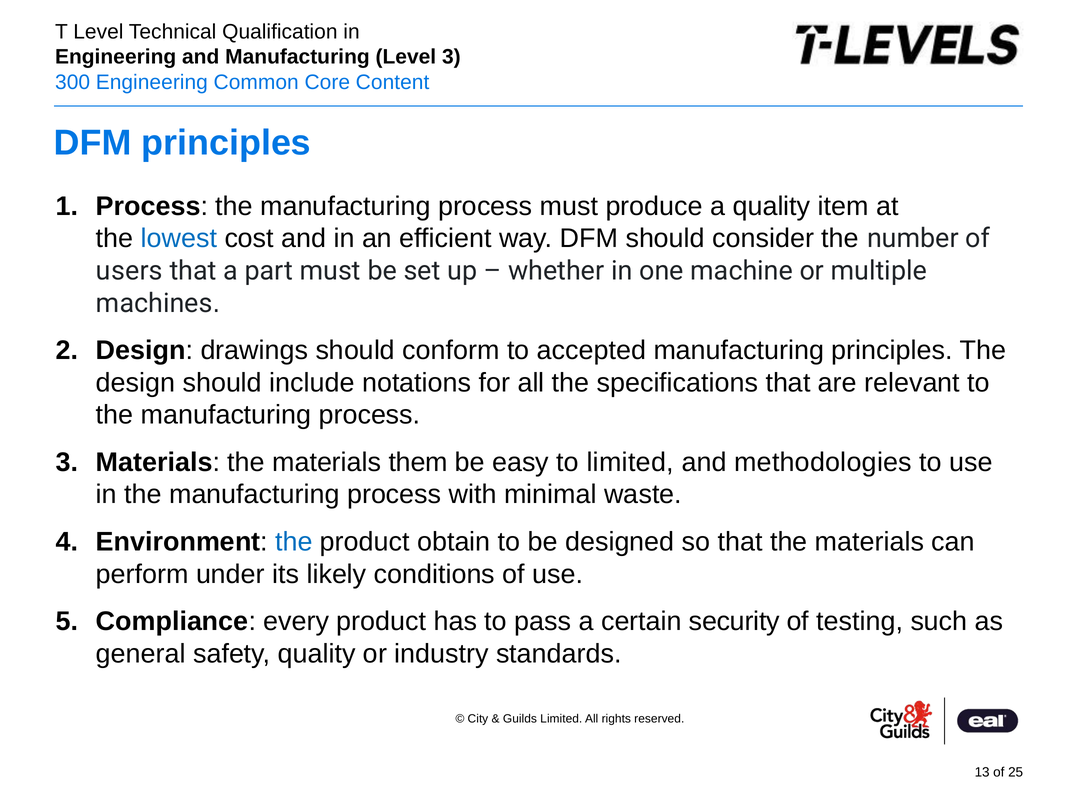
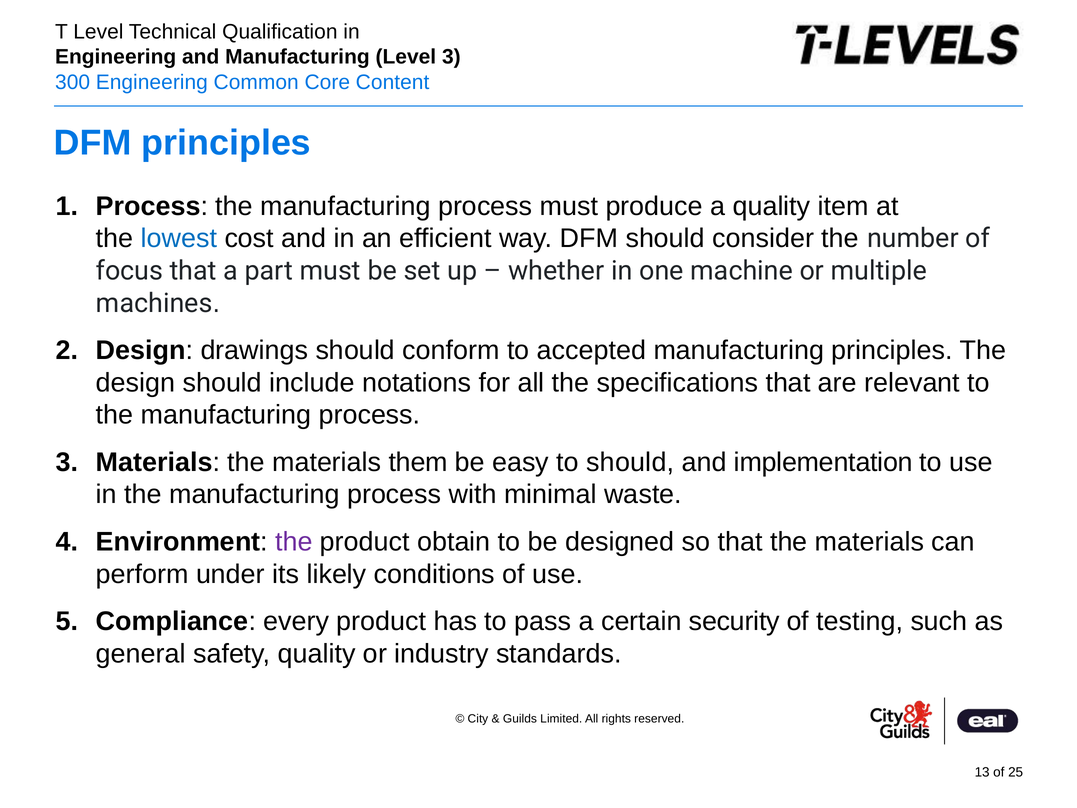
users: users -> focus (130, 271)
to limited: limited -> should (630, 462)
methodologies: methodologies -> implementation (823, 462)
the colour: blue -> purple (294, 542)
